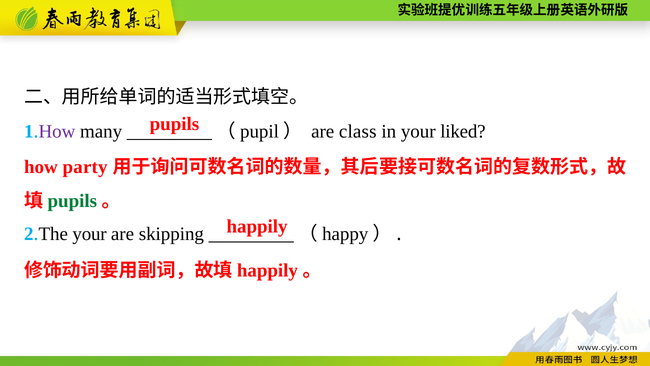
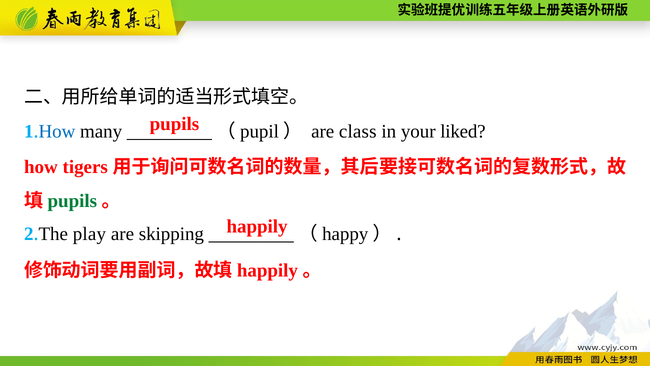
How colour: purple -> blue (57, 131)
party: party -> tigers (85, 167)
your: your -> play (89, 234)
